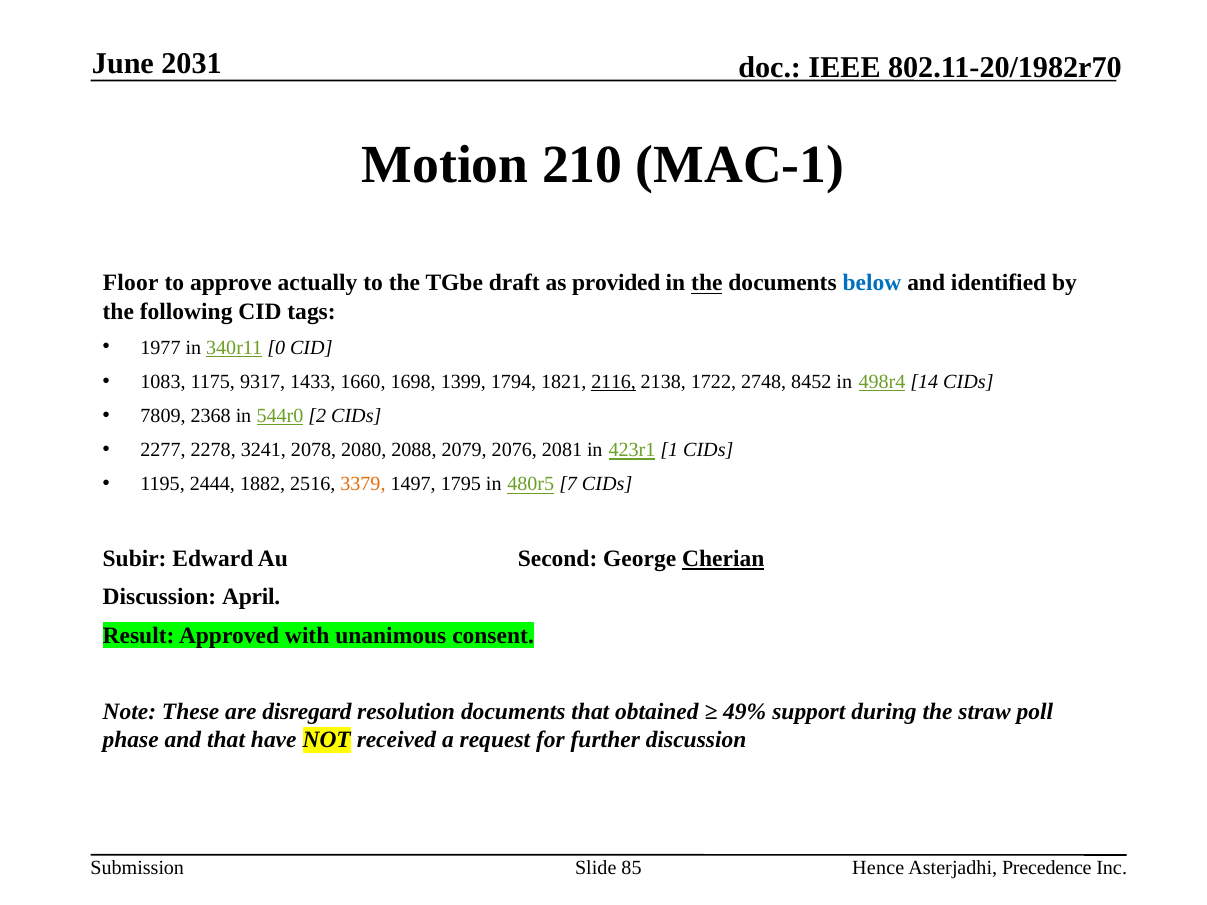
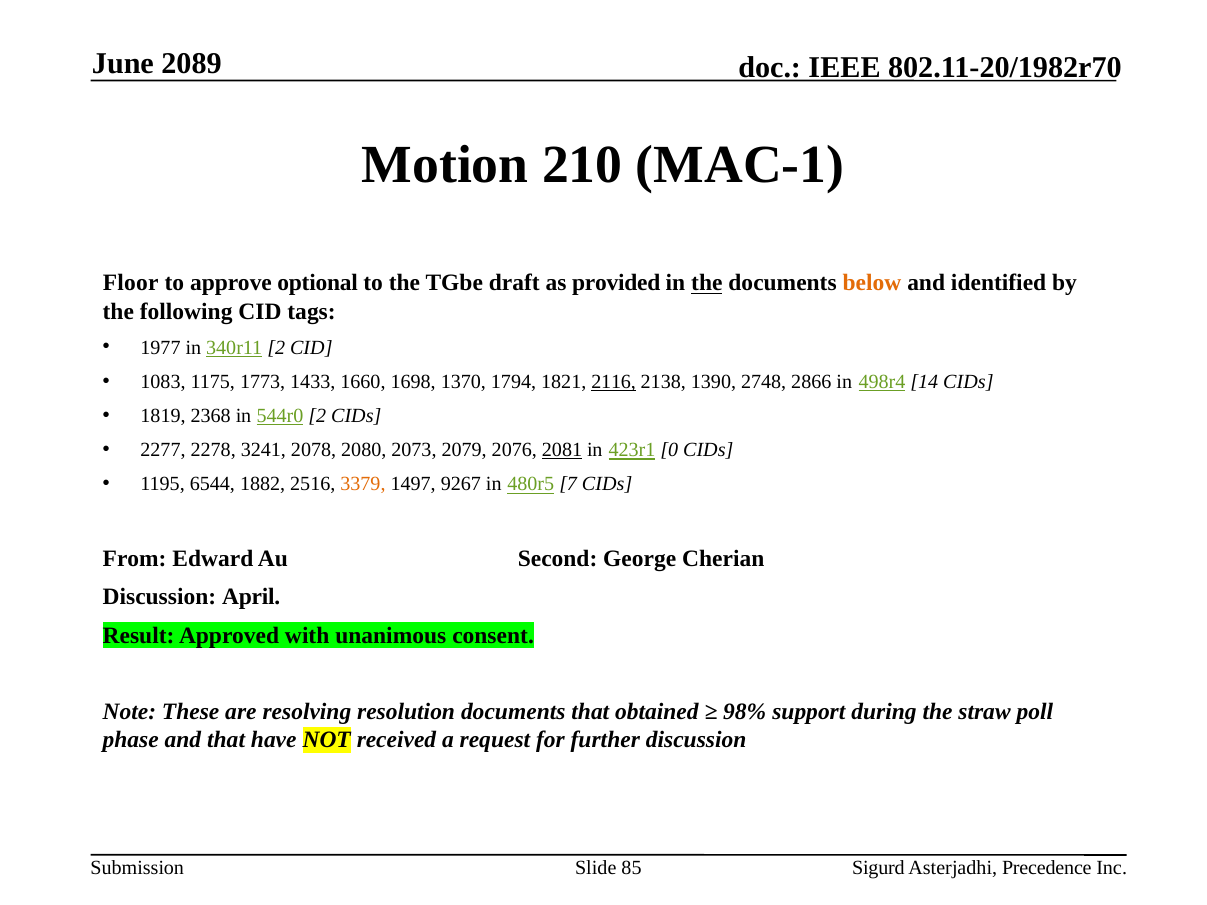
2031: 2031 -> 2089 (192, 64)
actually: actually -> optional (318, 283)
below colour: blue -> orange (872, 283)
340r11 0: 0 -> 2 (276, 347)
9317: 9317 -> 1773 (263, 382)
1399: 1399 -> 1370 (463, 382)
1722: 1722 -> 1390 (713, 382)
8452: 8452 -> 2866 (811, 382)
7809: 7809 -> 1819 (163, 416)
2088: 2088 -> 2073 (414, 450)
2081 underline: none -> present (562, 450)
1: 1 -> 0 (669, 450)
2444: 2444 -> 6544 (212, 484)
1795: 1795 -> 9267 (461, 484)
Subir: Subir -> From (135, 559)
Cherian underline: present -> none (723, 559)
disregard: disregard -> resolving (307, 712)
49%: 49% -> 98% (745, 712)
Hence: Hence -> Sigurd (878, 868)
